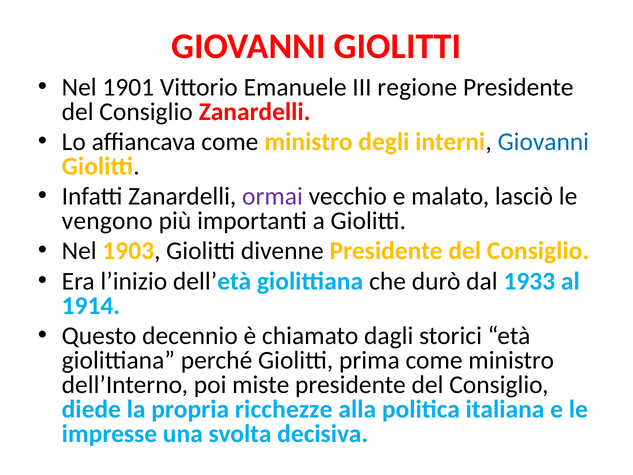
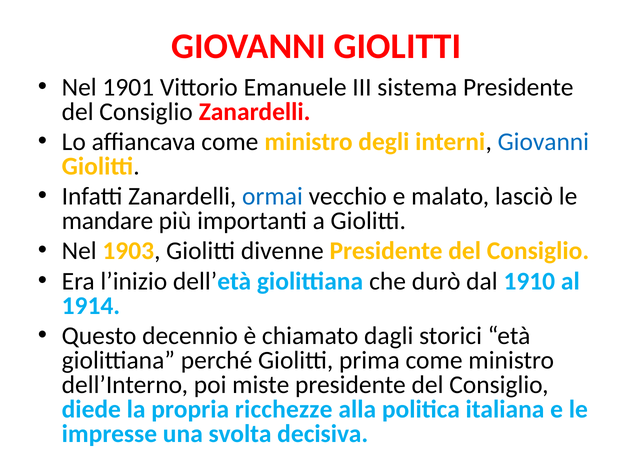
regione: regione -> sistema (417, 87)
ormai colour: purple -> blue (272, 196)
vengono: vengono -> mandare (107, 221)
1933: 1933 -> 1910 (529, 281)
